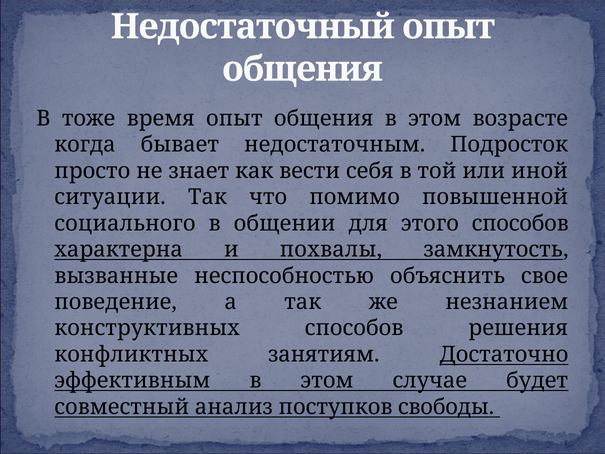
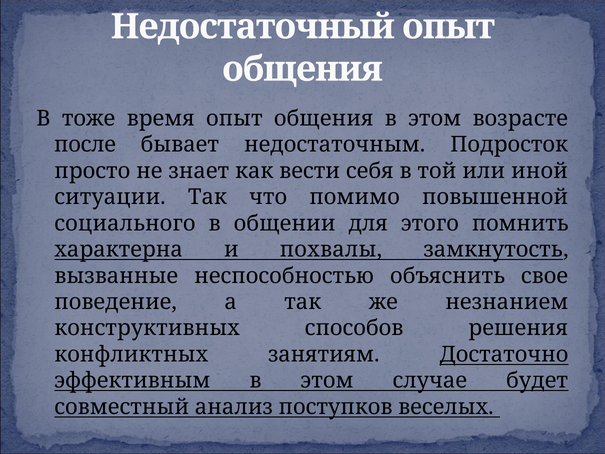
когда: когда -> после (85, 145)
этого способов: способов -> помнить (520, 223)
свободы: свободы -> веселых (446, 407)
